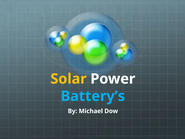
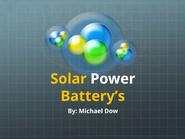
Battery’s colour: light blue -> yellow (93, 96)
